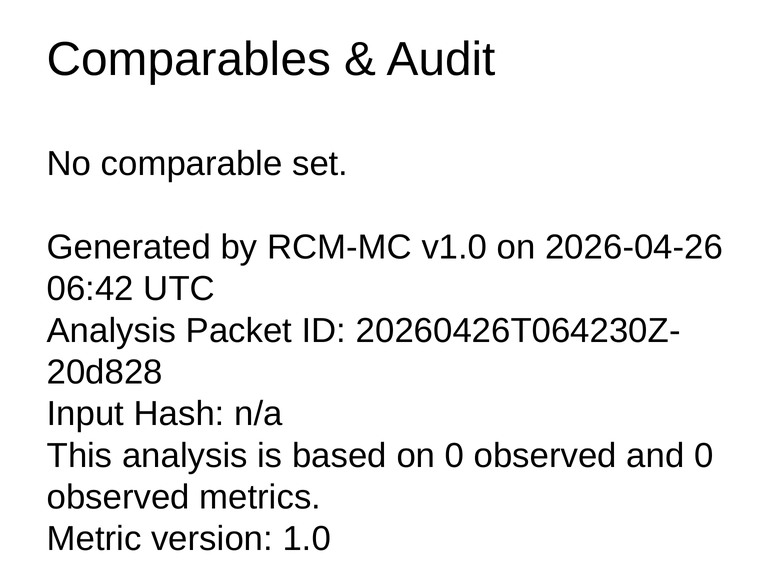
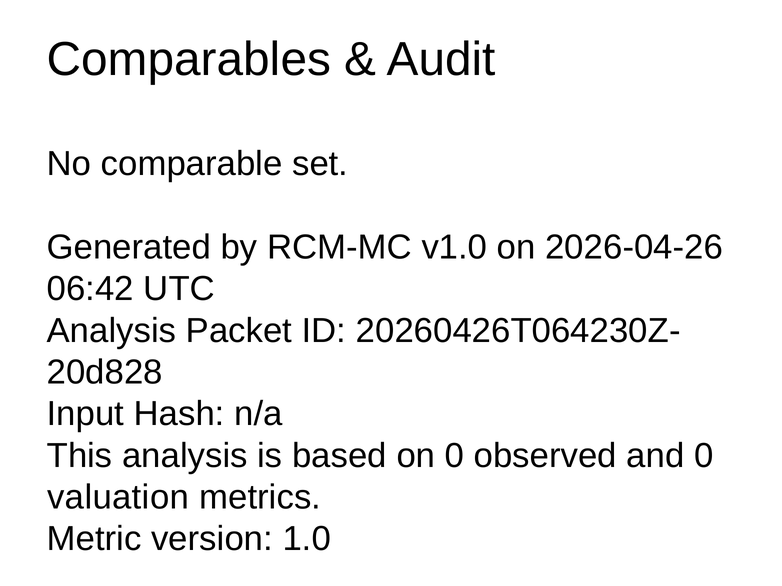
observed: observed -> valuation (118, 498)
